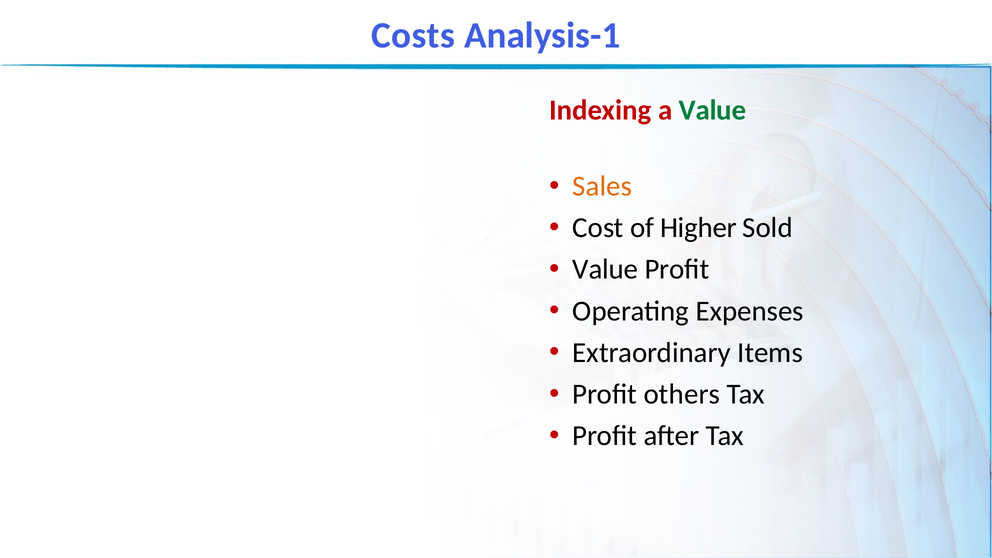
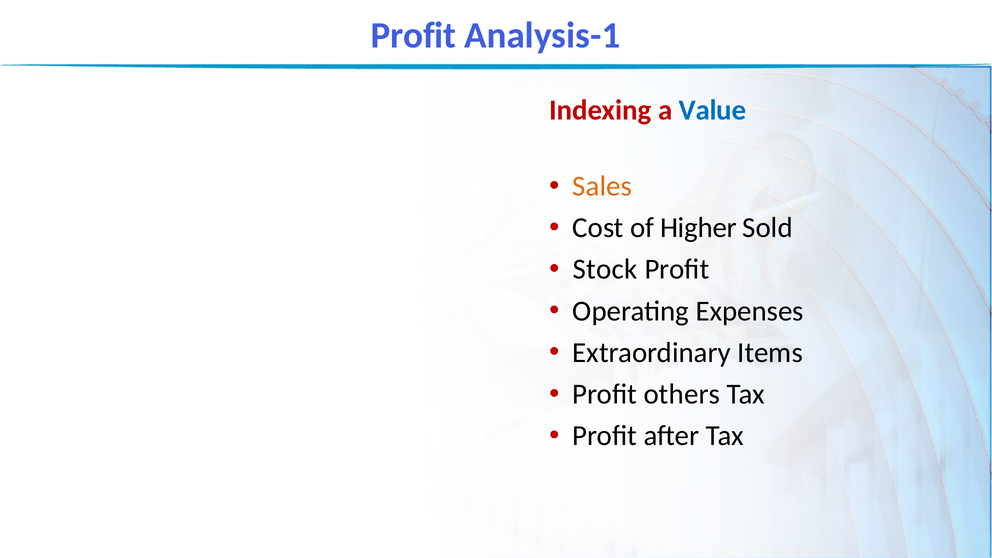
Costs: Costs -> Profit (414, 35)
Value colour: green -> blue (712, 110)
Value: Value -> Stock (605, 269)
